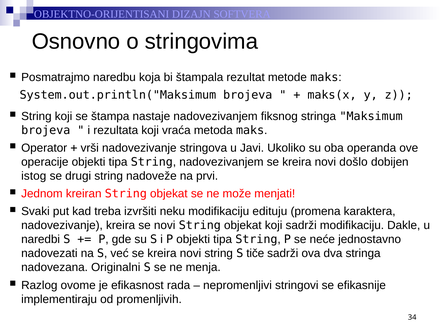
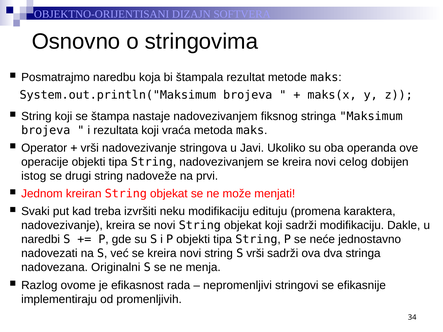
došlo: došlo -> celog (353, 162)
S tiče: tiče -> vrši (255, 254)
